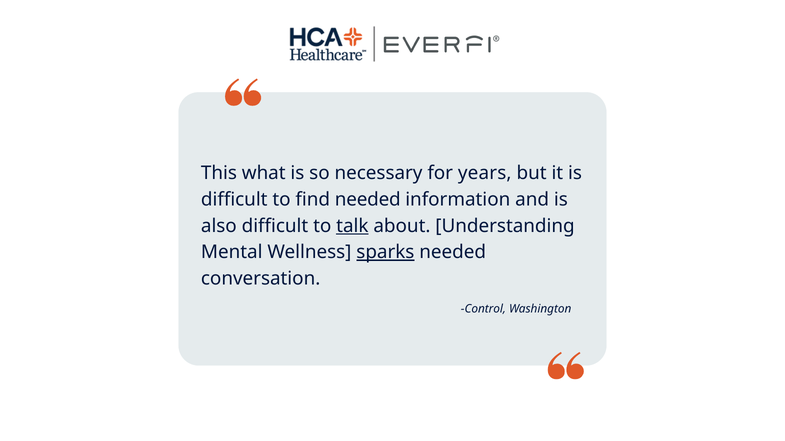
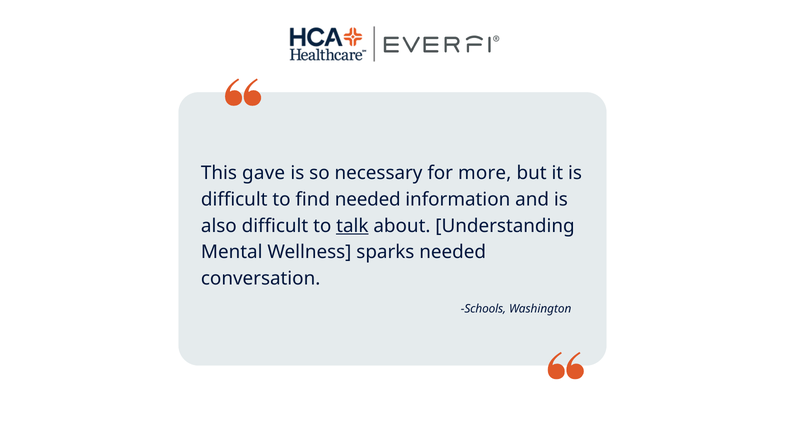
what: what -> gave (264, 173)
years: years -> more (485, 173)
sparks underline: present -> none (385, 253)
Control: Control -> Schools (483, 309)
